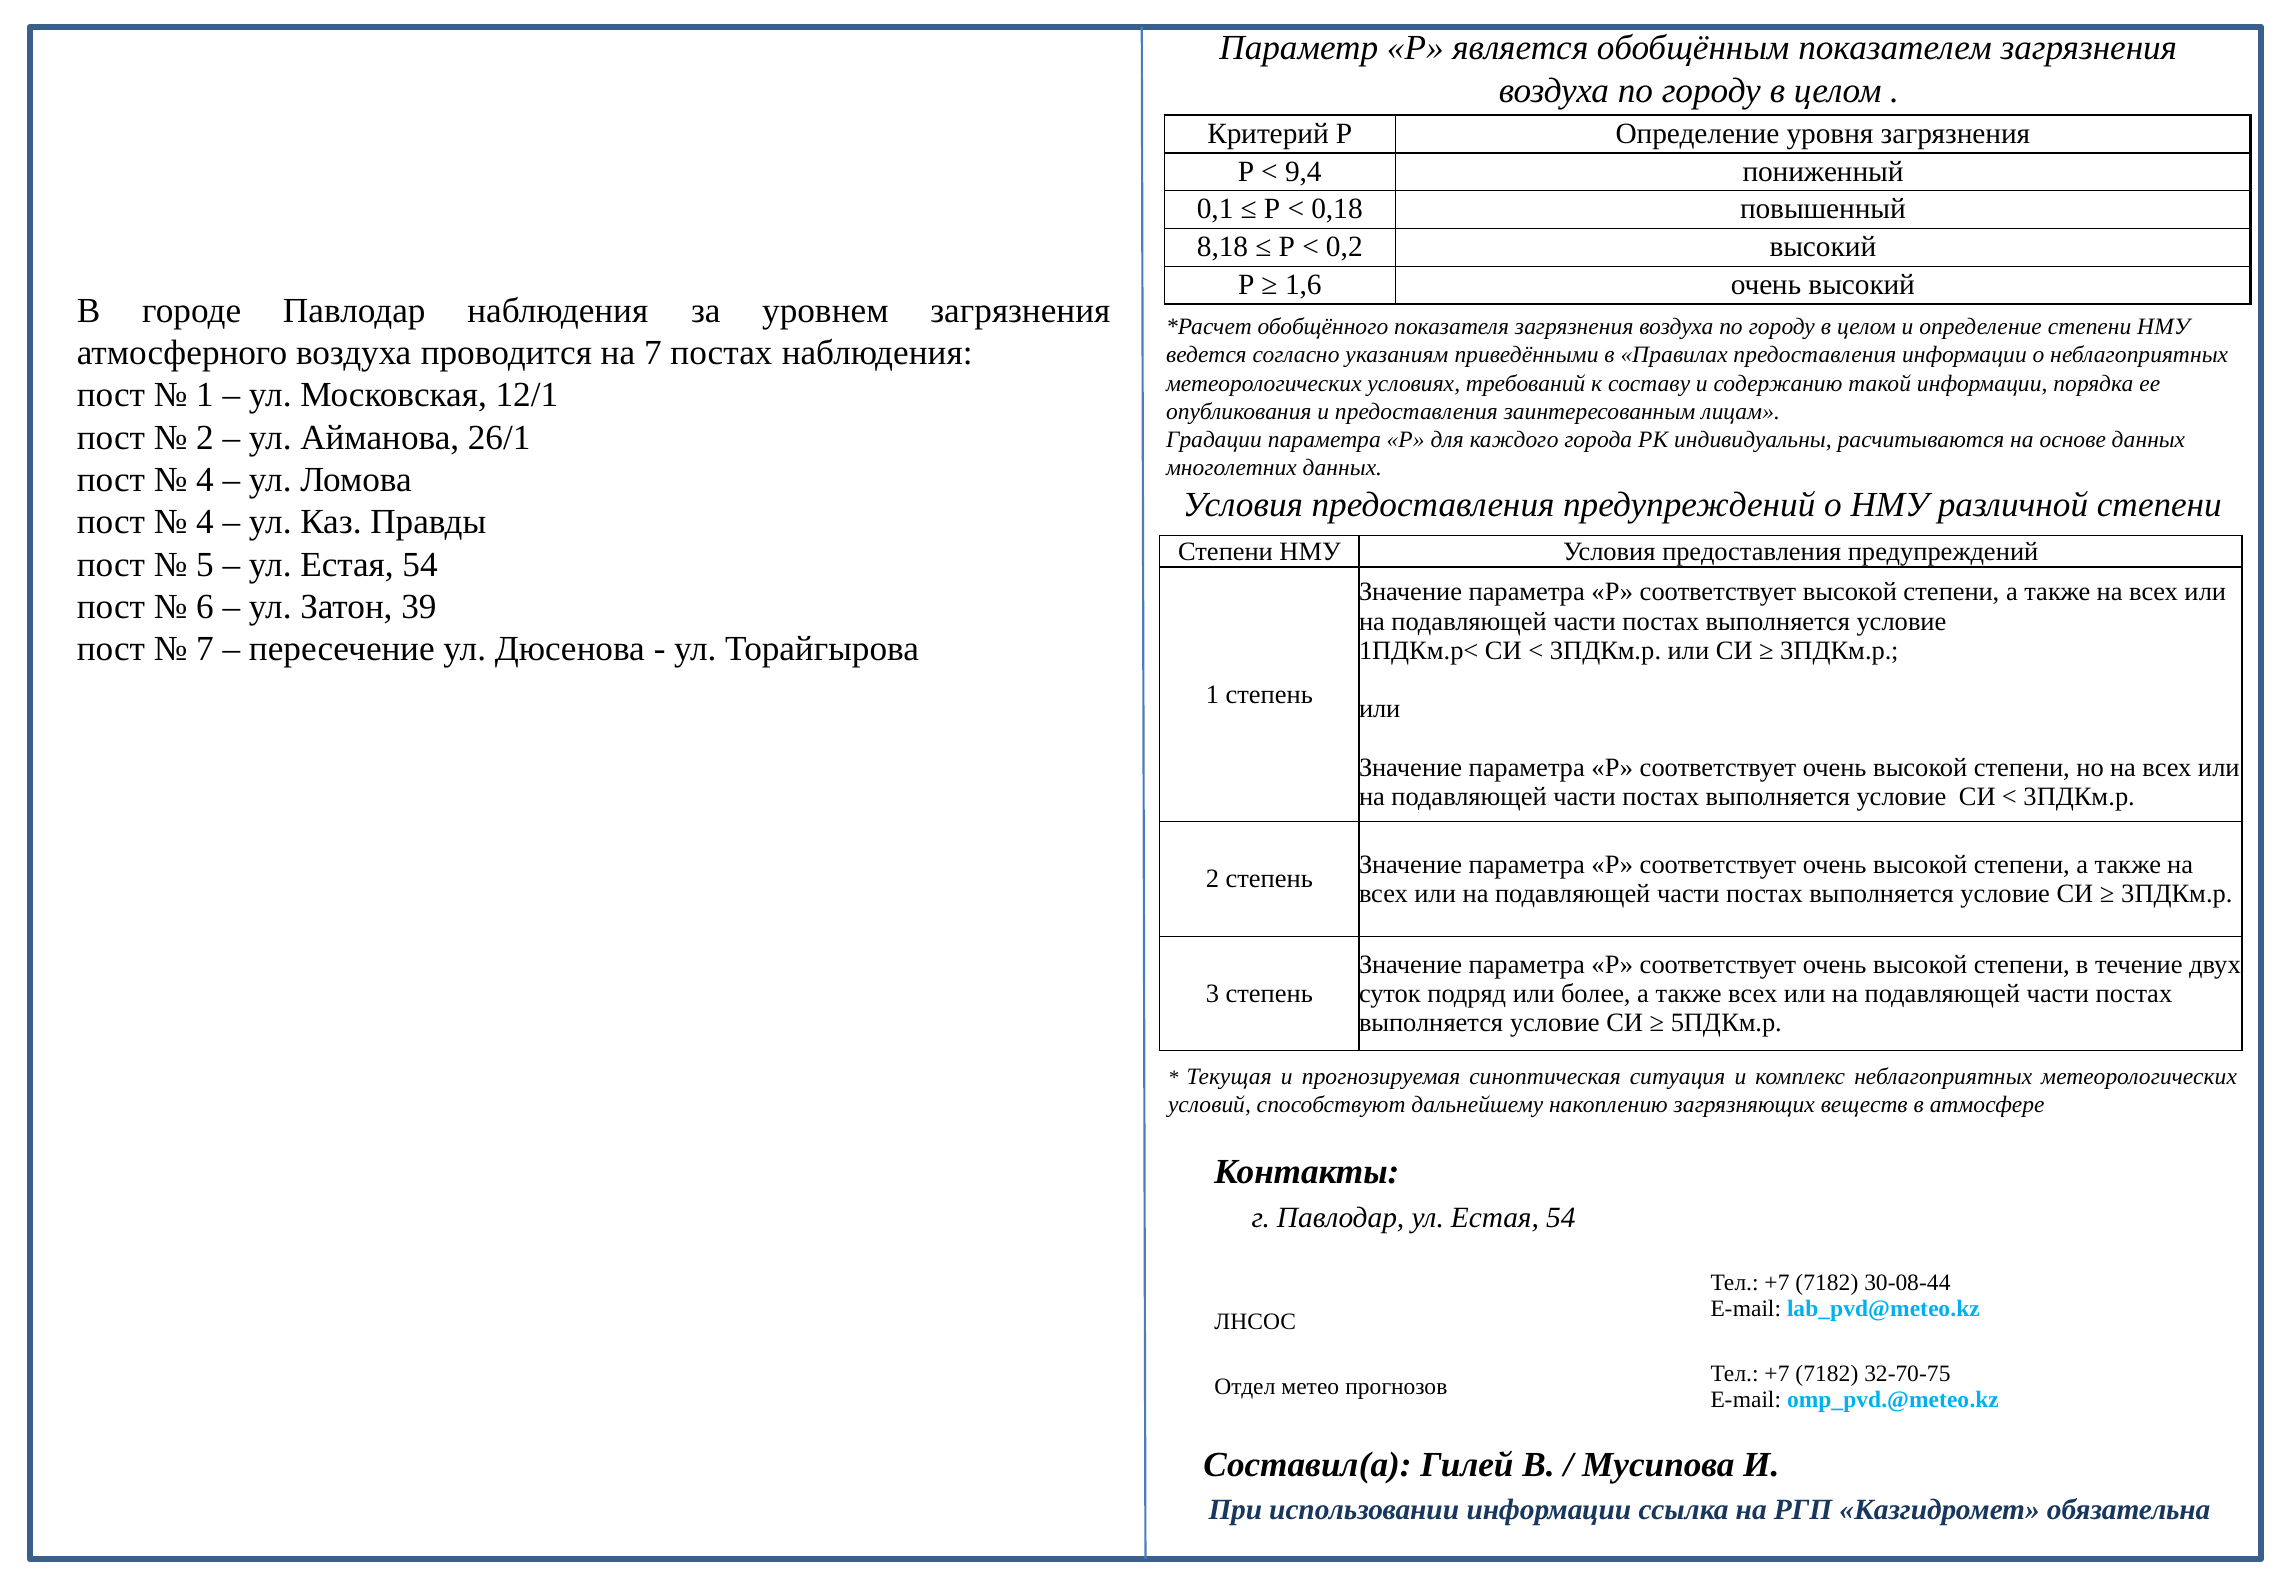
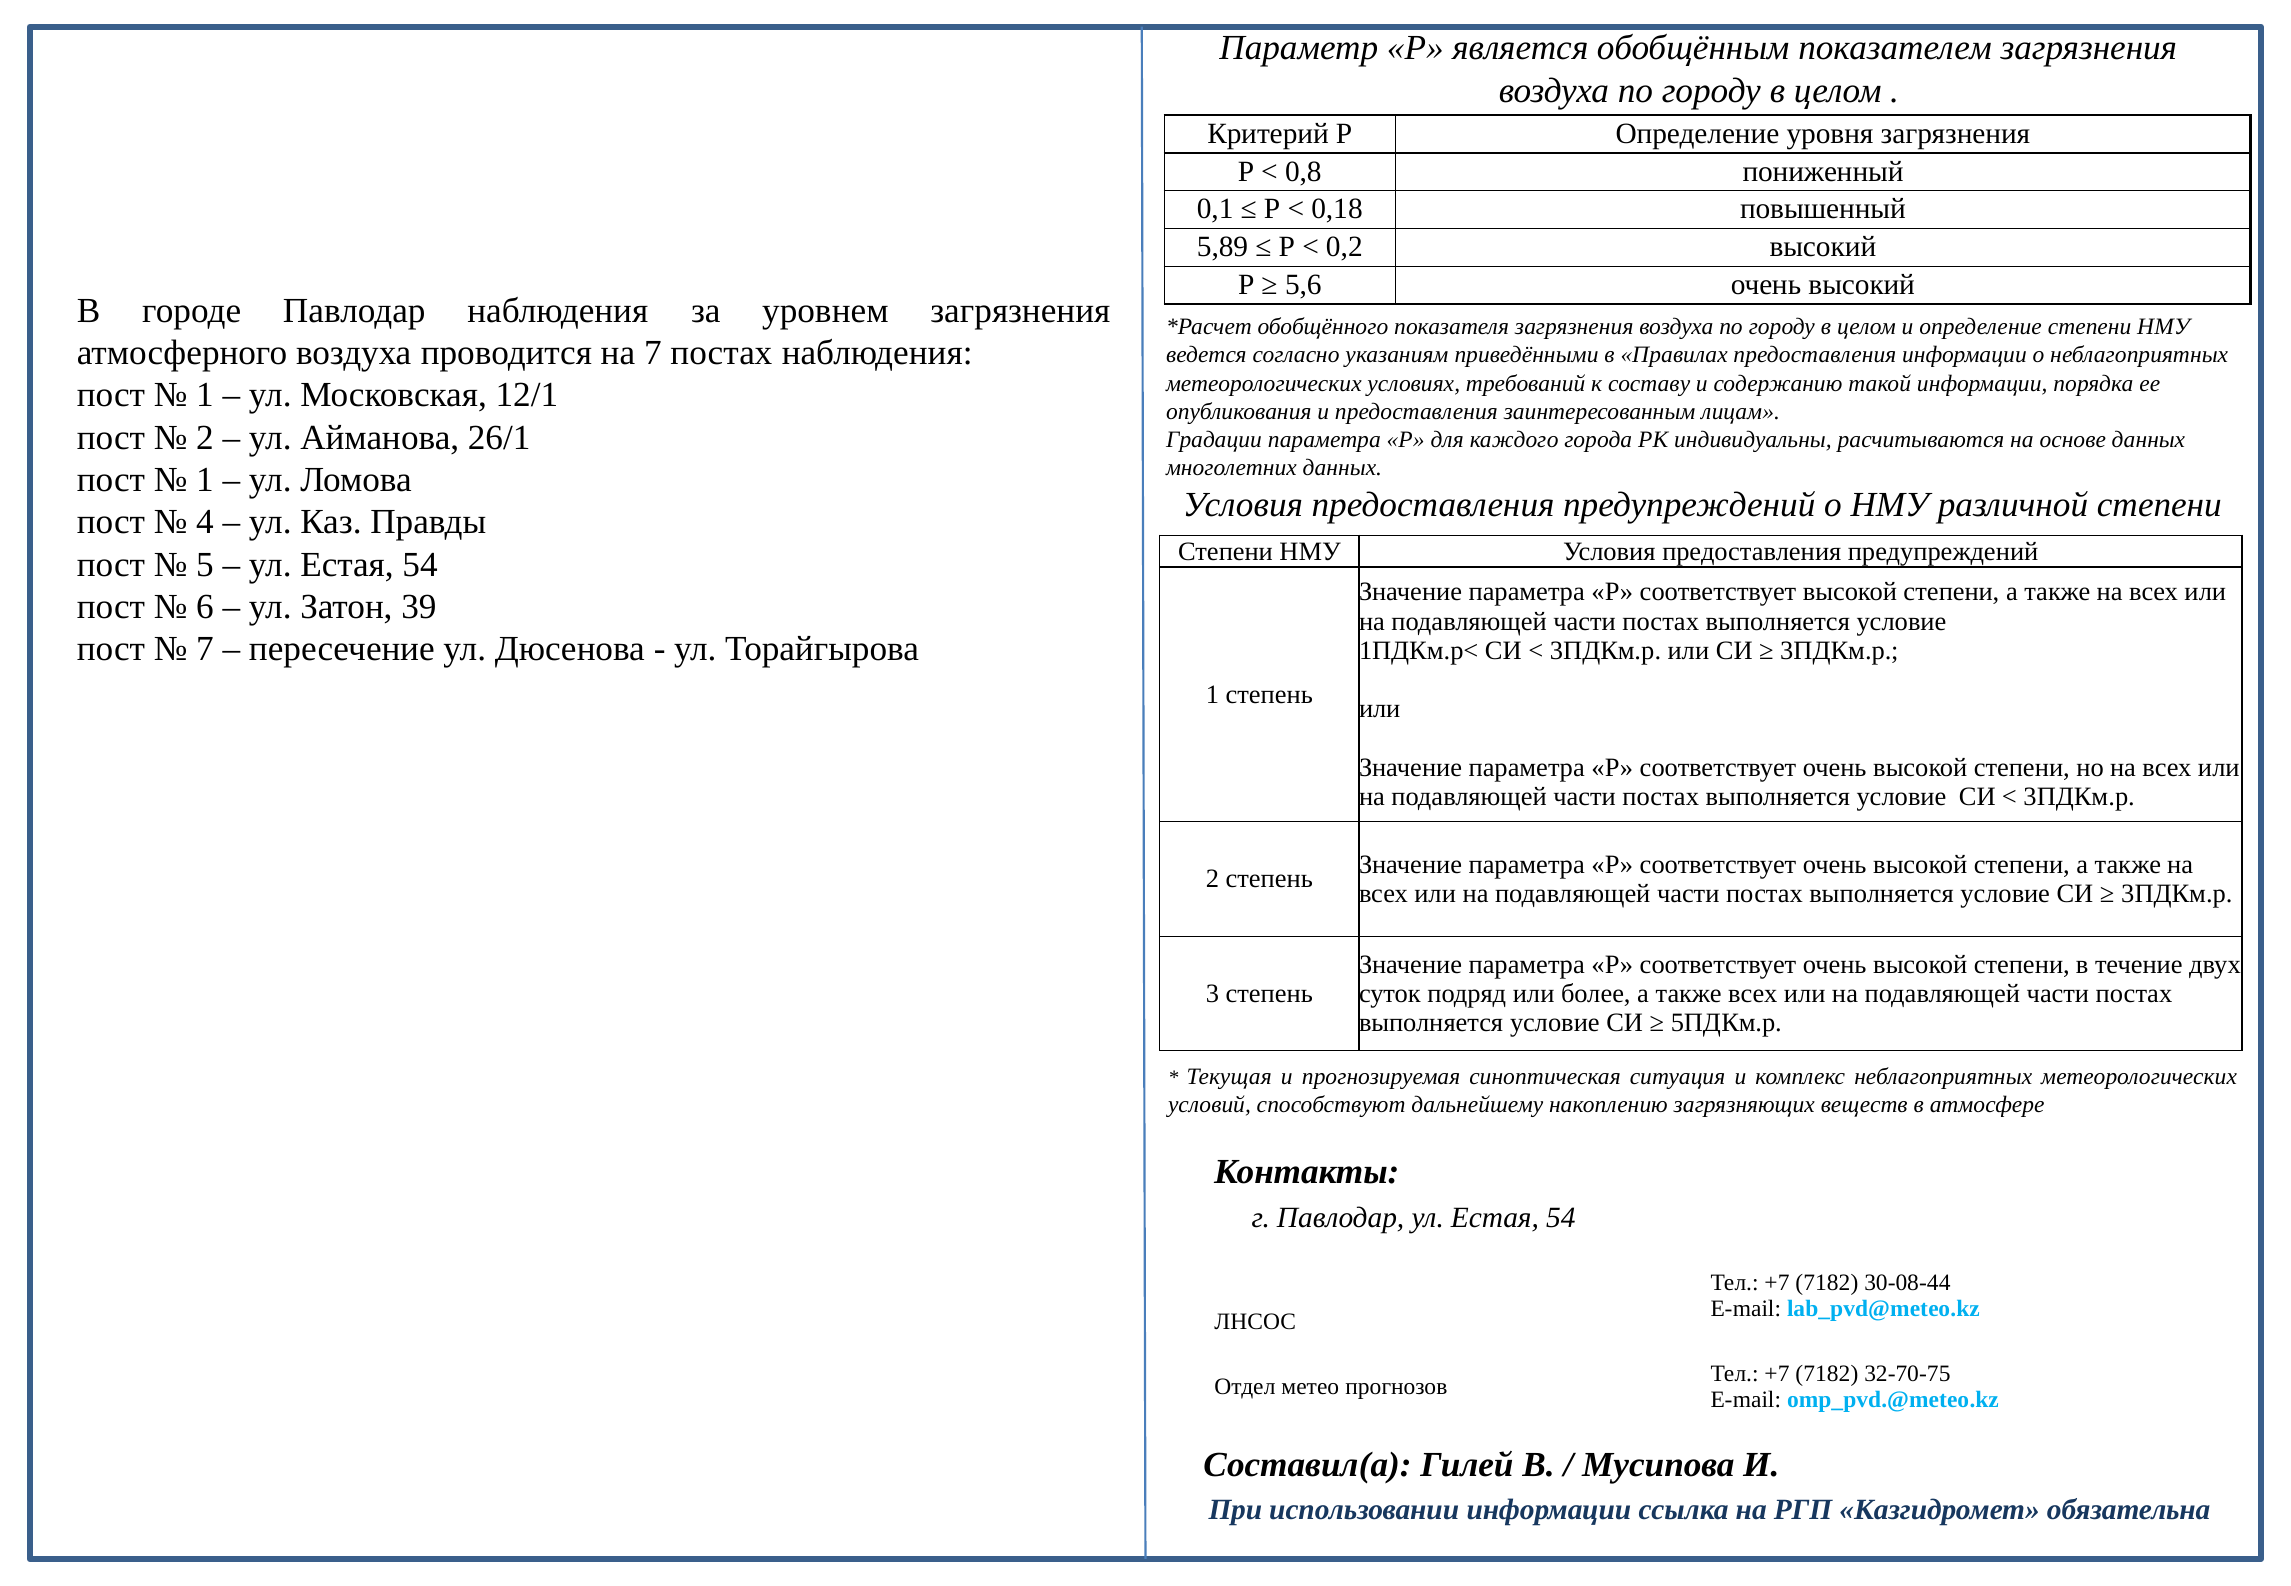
9,4: 9,4 -> 0,8 (1303, 171)
8,18: 8,18 -> 5,89 (1223, 247)
1,6: 1,6 -> 5,6 (1303, 285)
4: 4 -> 1 (205, 480)
